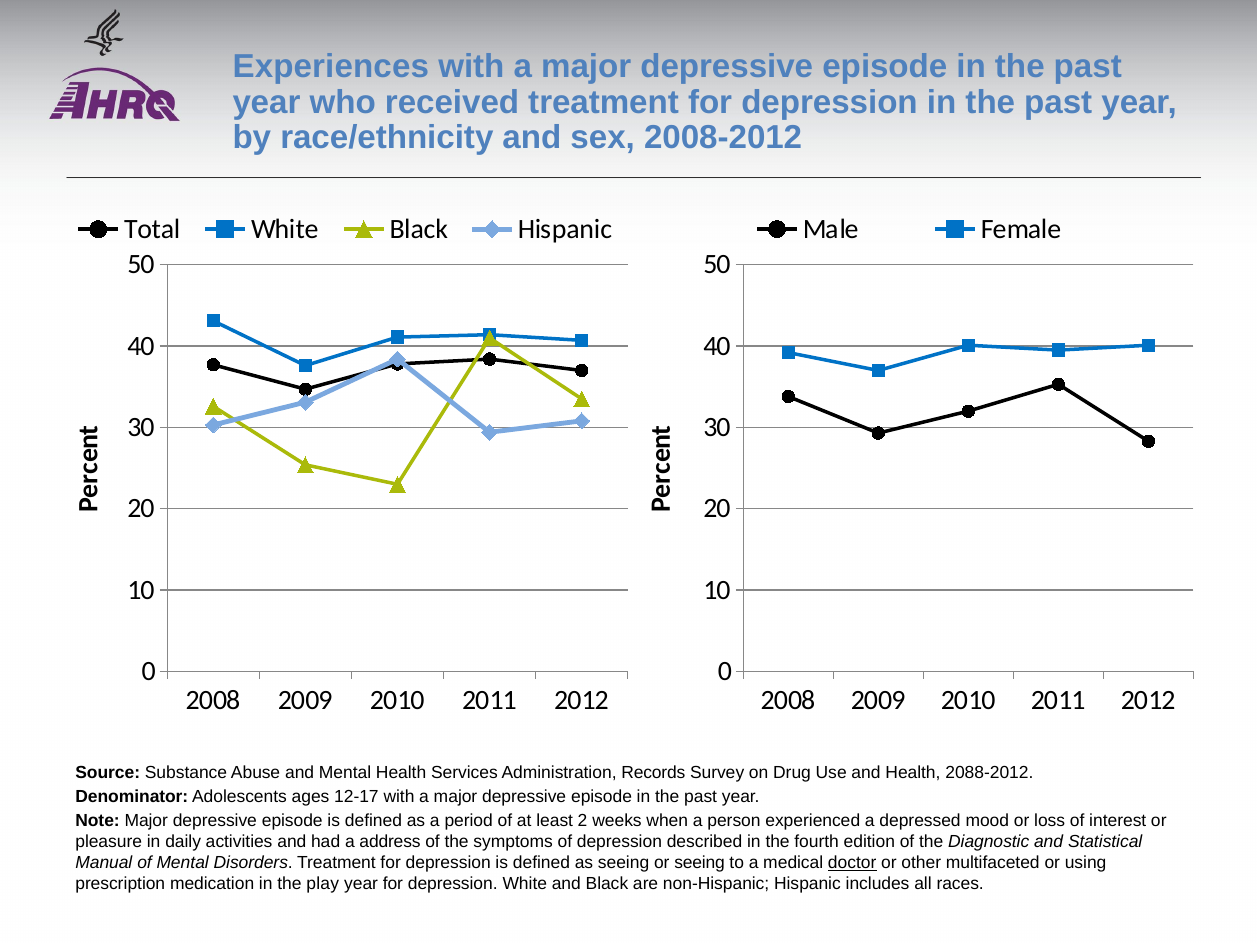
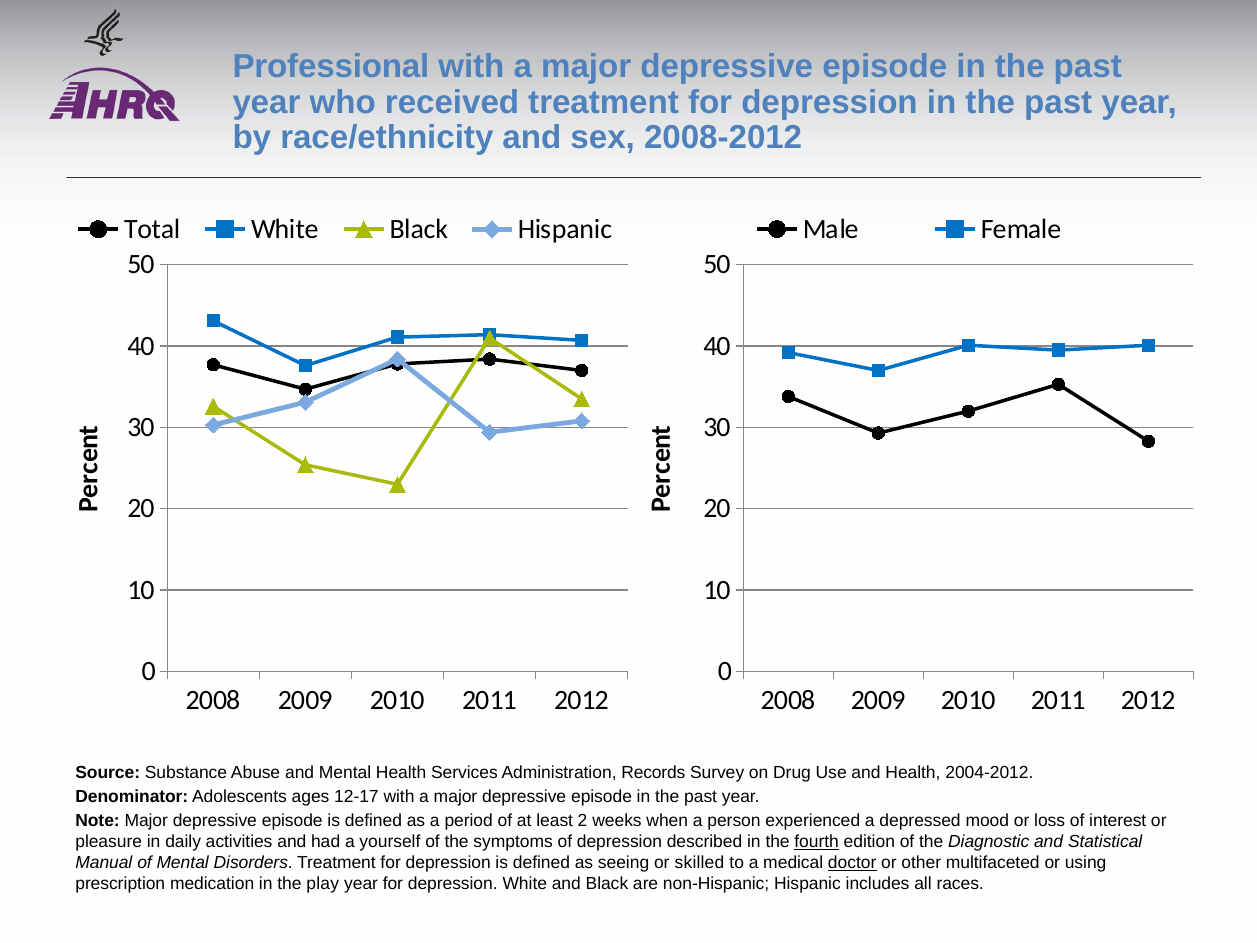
Experiences: Experiences -> Professional (331, 66)
2088-2012: 2088-2012 -> 2004-2012 (989, 772)
address: address -> yourself (390, 842)
fourth underline: none -> present (817, 842)
or seeing: seeing -> skilled (699, 862)
